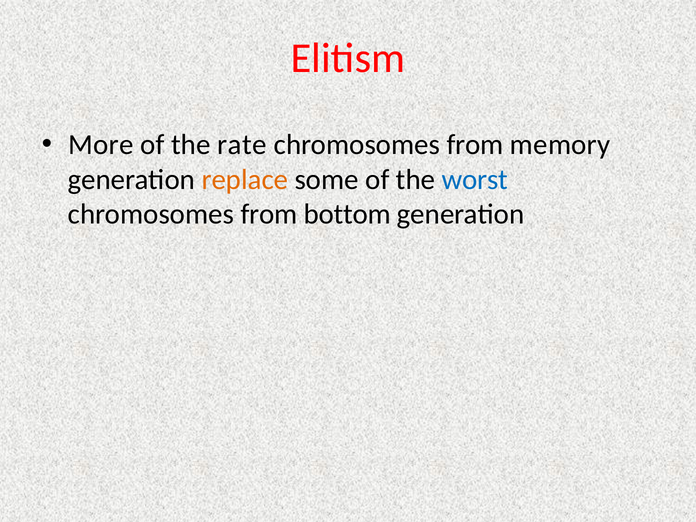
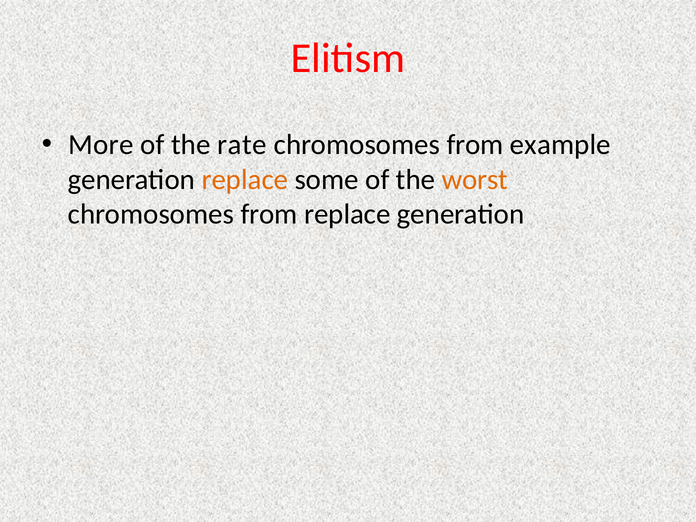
memory: memory -> example (560, 145)
worst colour: blue -> orange (475, 180)
from bottom: bottom -> replace (347, 214)
